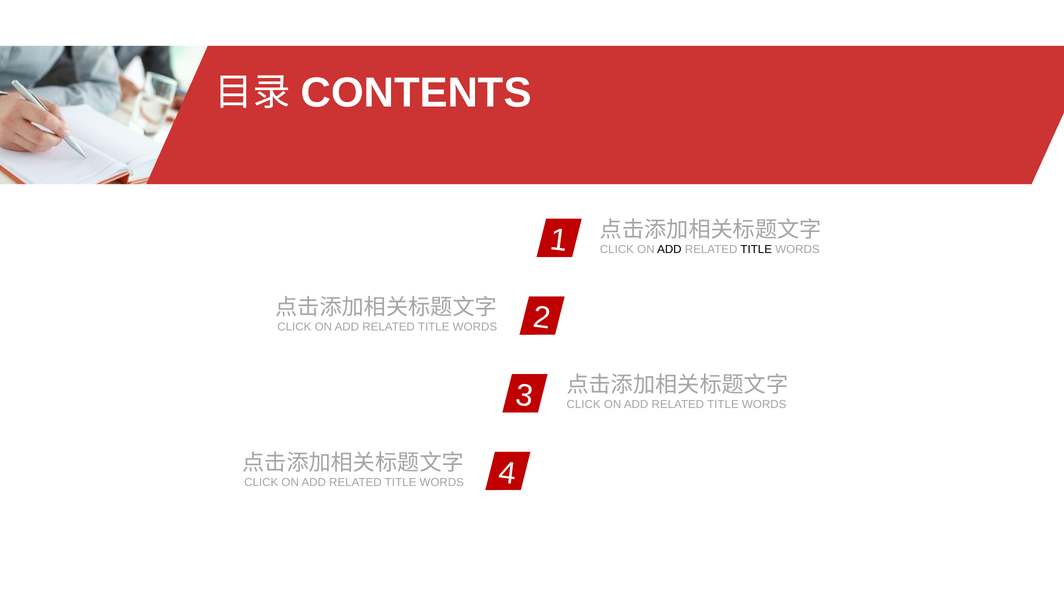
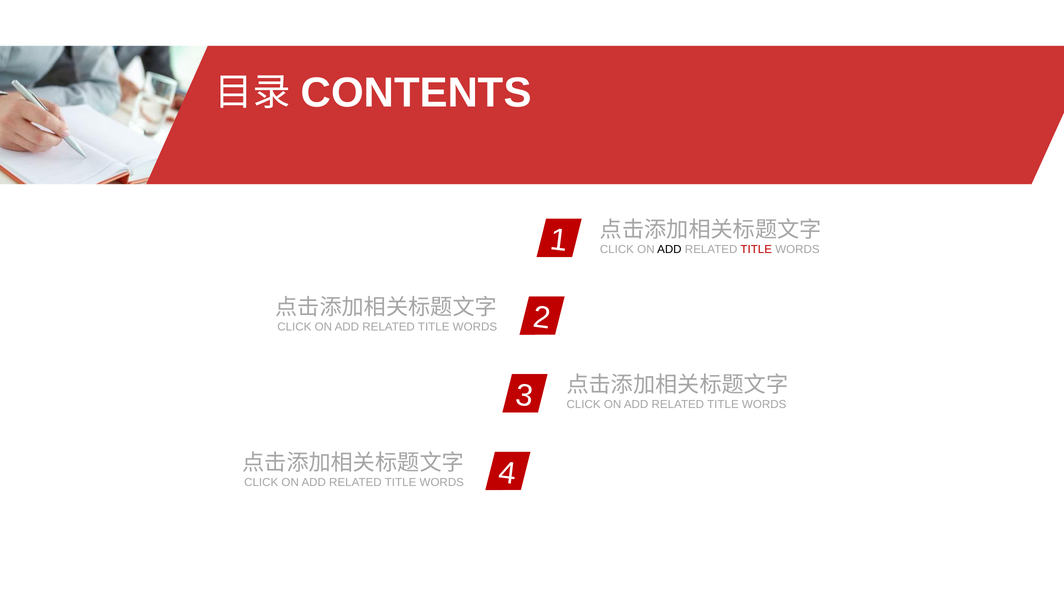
TITLE colour: black -> red (756, 250)
